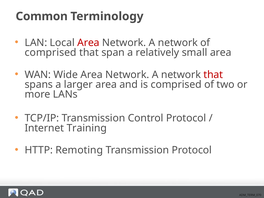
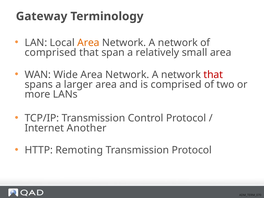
Common: Common -> Gateway (42, 16)
Area colour: red -> orange (88, 43)
Training: Training -> Another (87, 128)
